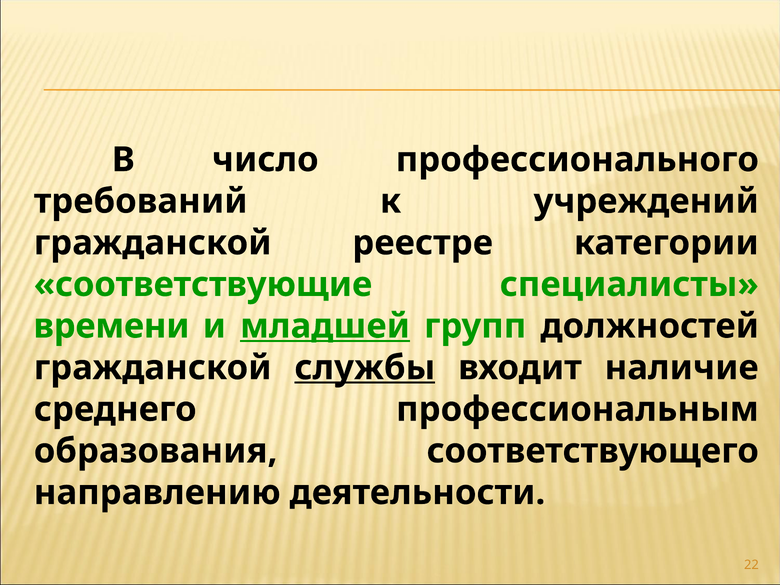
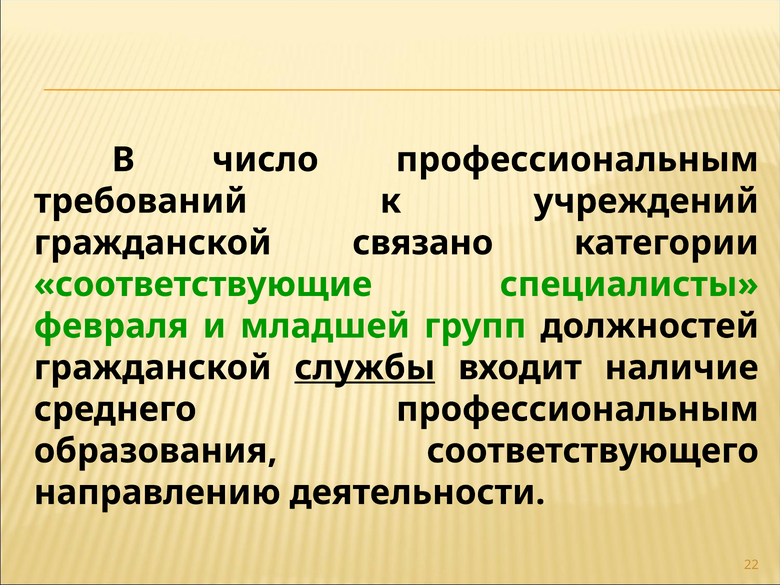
число профессионального: профессионального -> профессиональным (577, 160)
реестре: реестре -> связано (423, 243)
времени: времени -> февраля (111, 326)
младшей underline: present -> none (325, 326)
